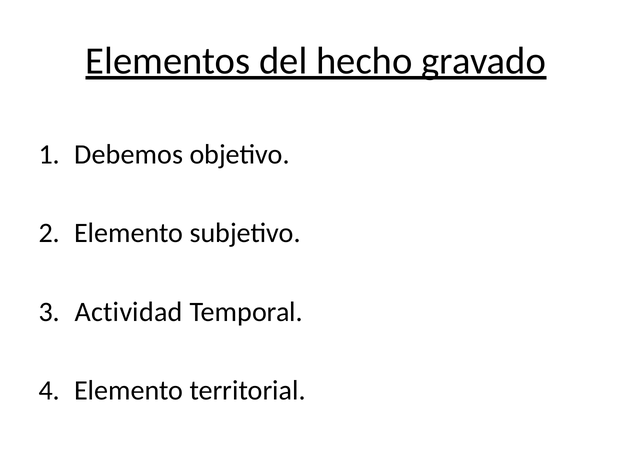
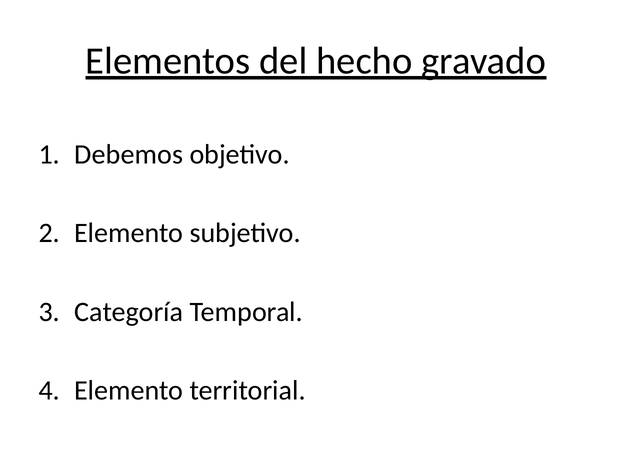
Actividad: Actividad -> Categoría (129, 312)
